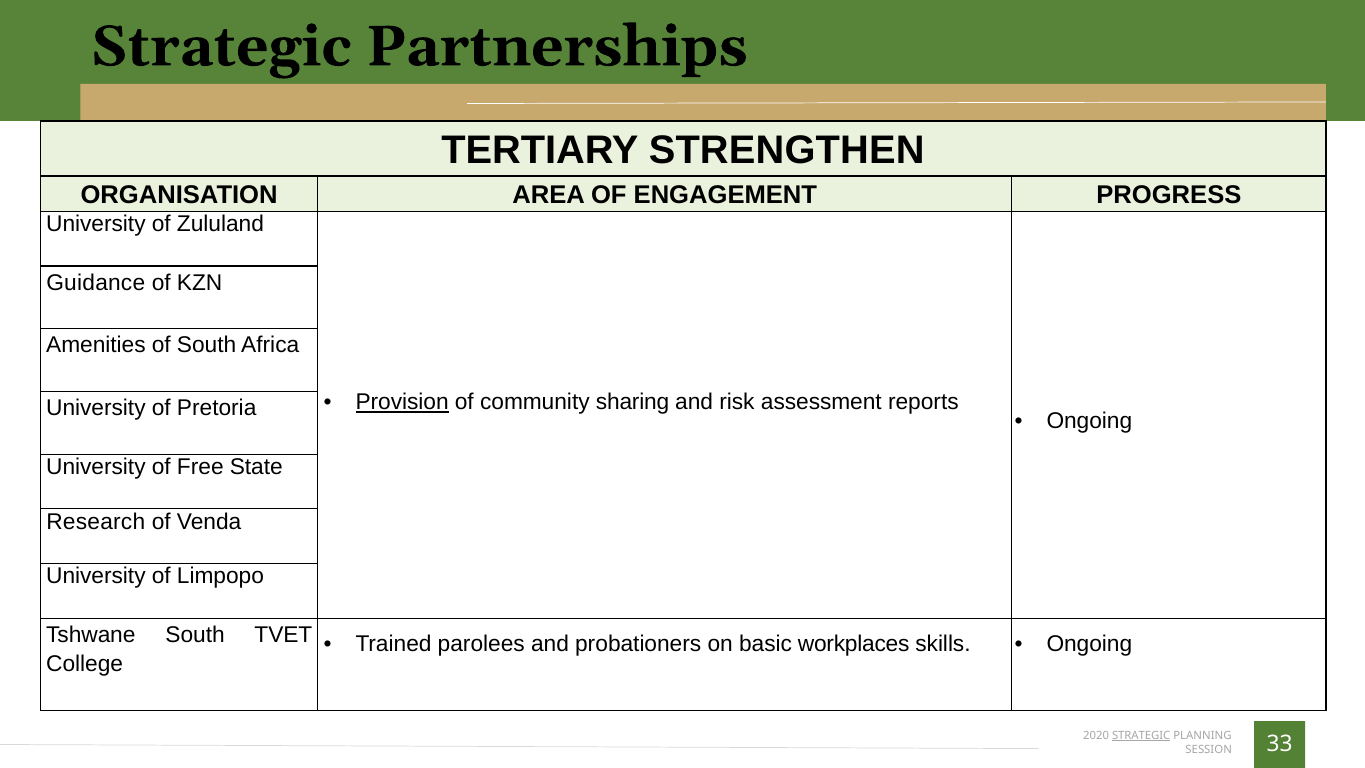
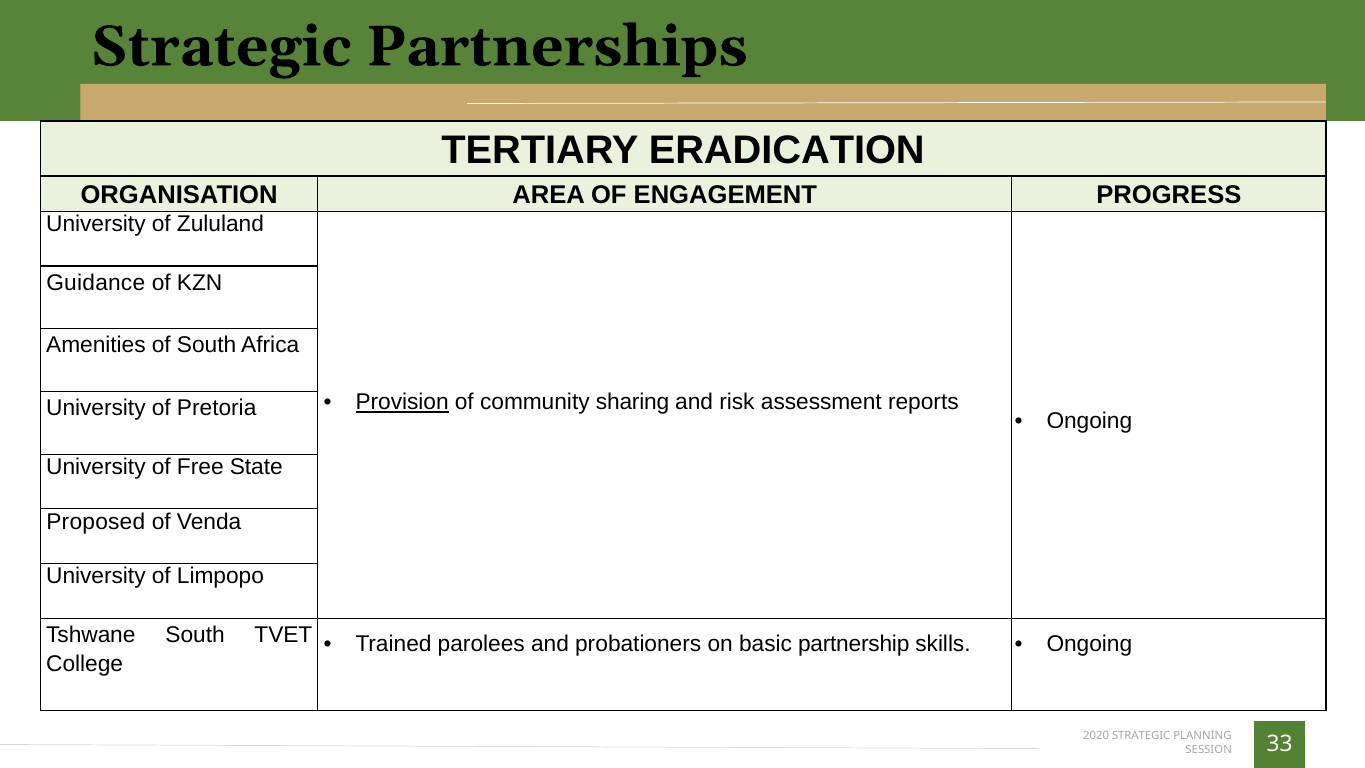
STRENGTHEN: STRENGTHEN -> ERADICATION (787, 150)
Research: Research -> Proposed (96, 522)
workplaces: workplaces -> partnership (854, 644)
STRATEGIC underline: present -> none (1141, 736)
